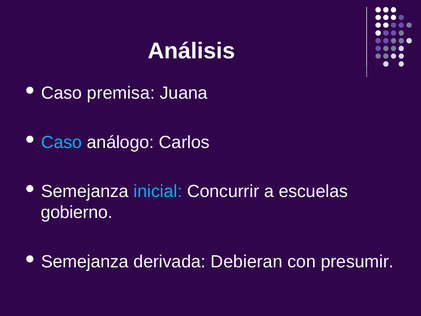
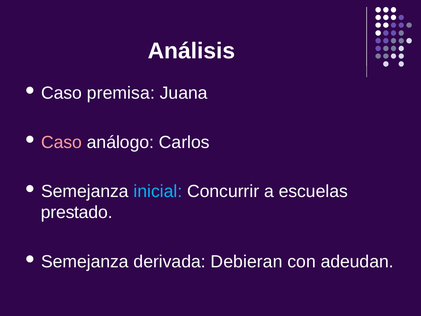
Caso colour: light blue -> pink (62, 142)
gobierno: gobierno -> prestado (77, 212)
presumir: presumir -> adeudan (357, 261)
